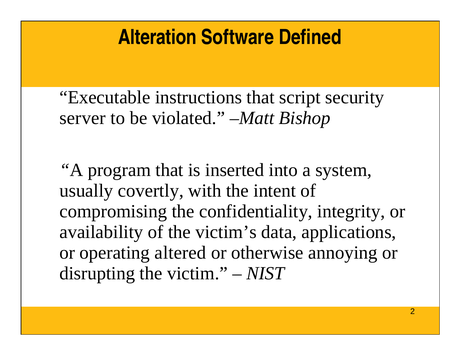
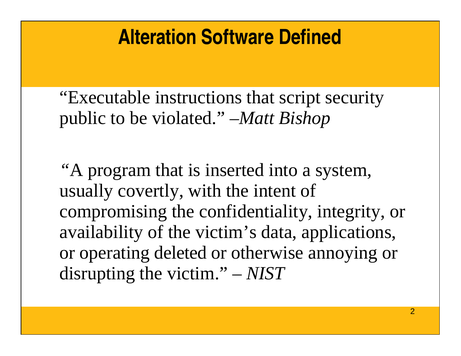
server: server -> public (83, 118)
altered: altered -> deleted (181, 253)
